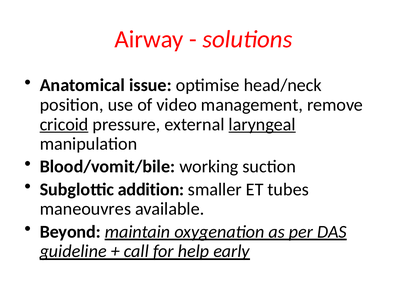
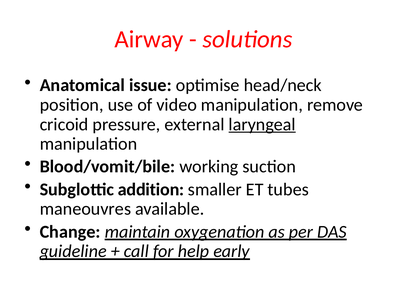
video management: management -> manipulation (252, 105)
cricoid underline: present -> none (64, 124)
Beyond: Beyond -> Change (70, 232)
